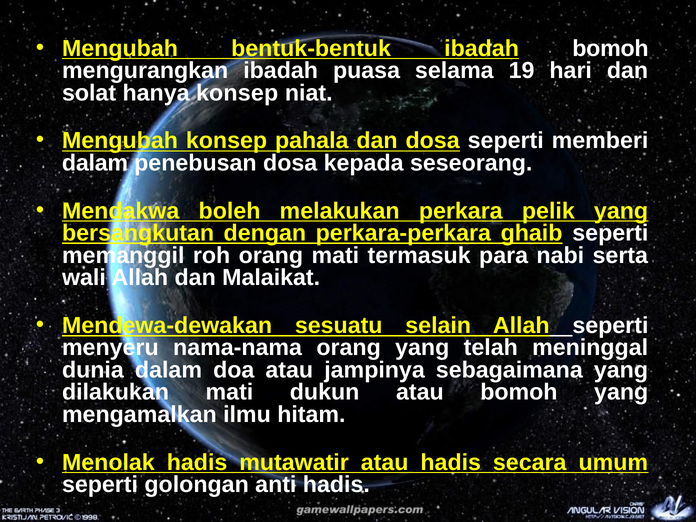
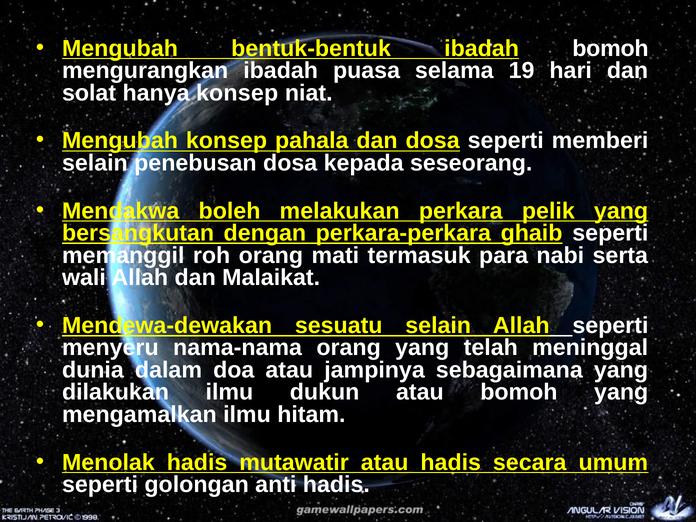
dalam: dalam -> selain (95, 163)
dilakukan mati: mati -> ilmu (229, 392)
